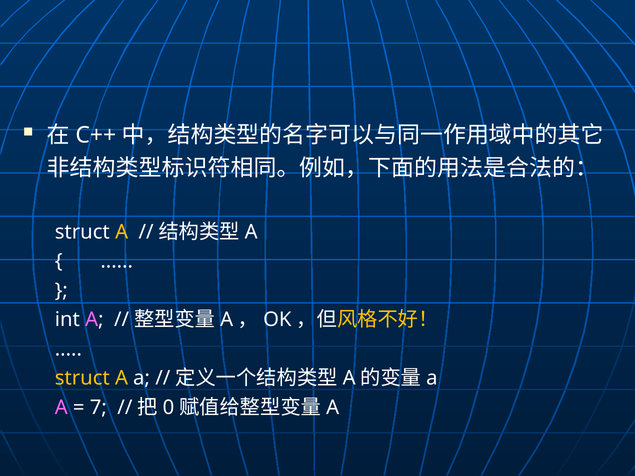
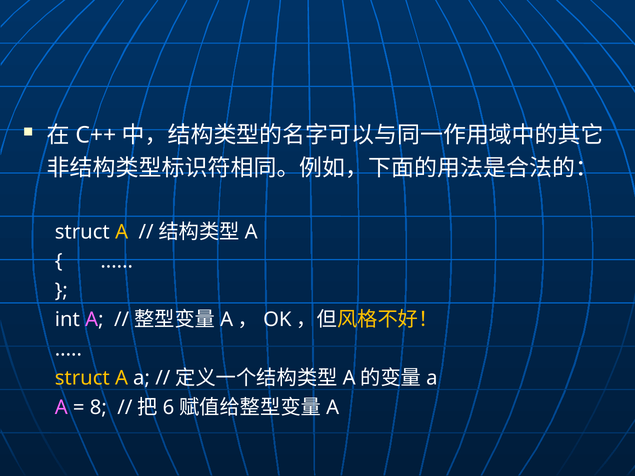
7: 7 -> 8 (98, 408)
0: 0 -> 6 (168, 408)
